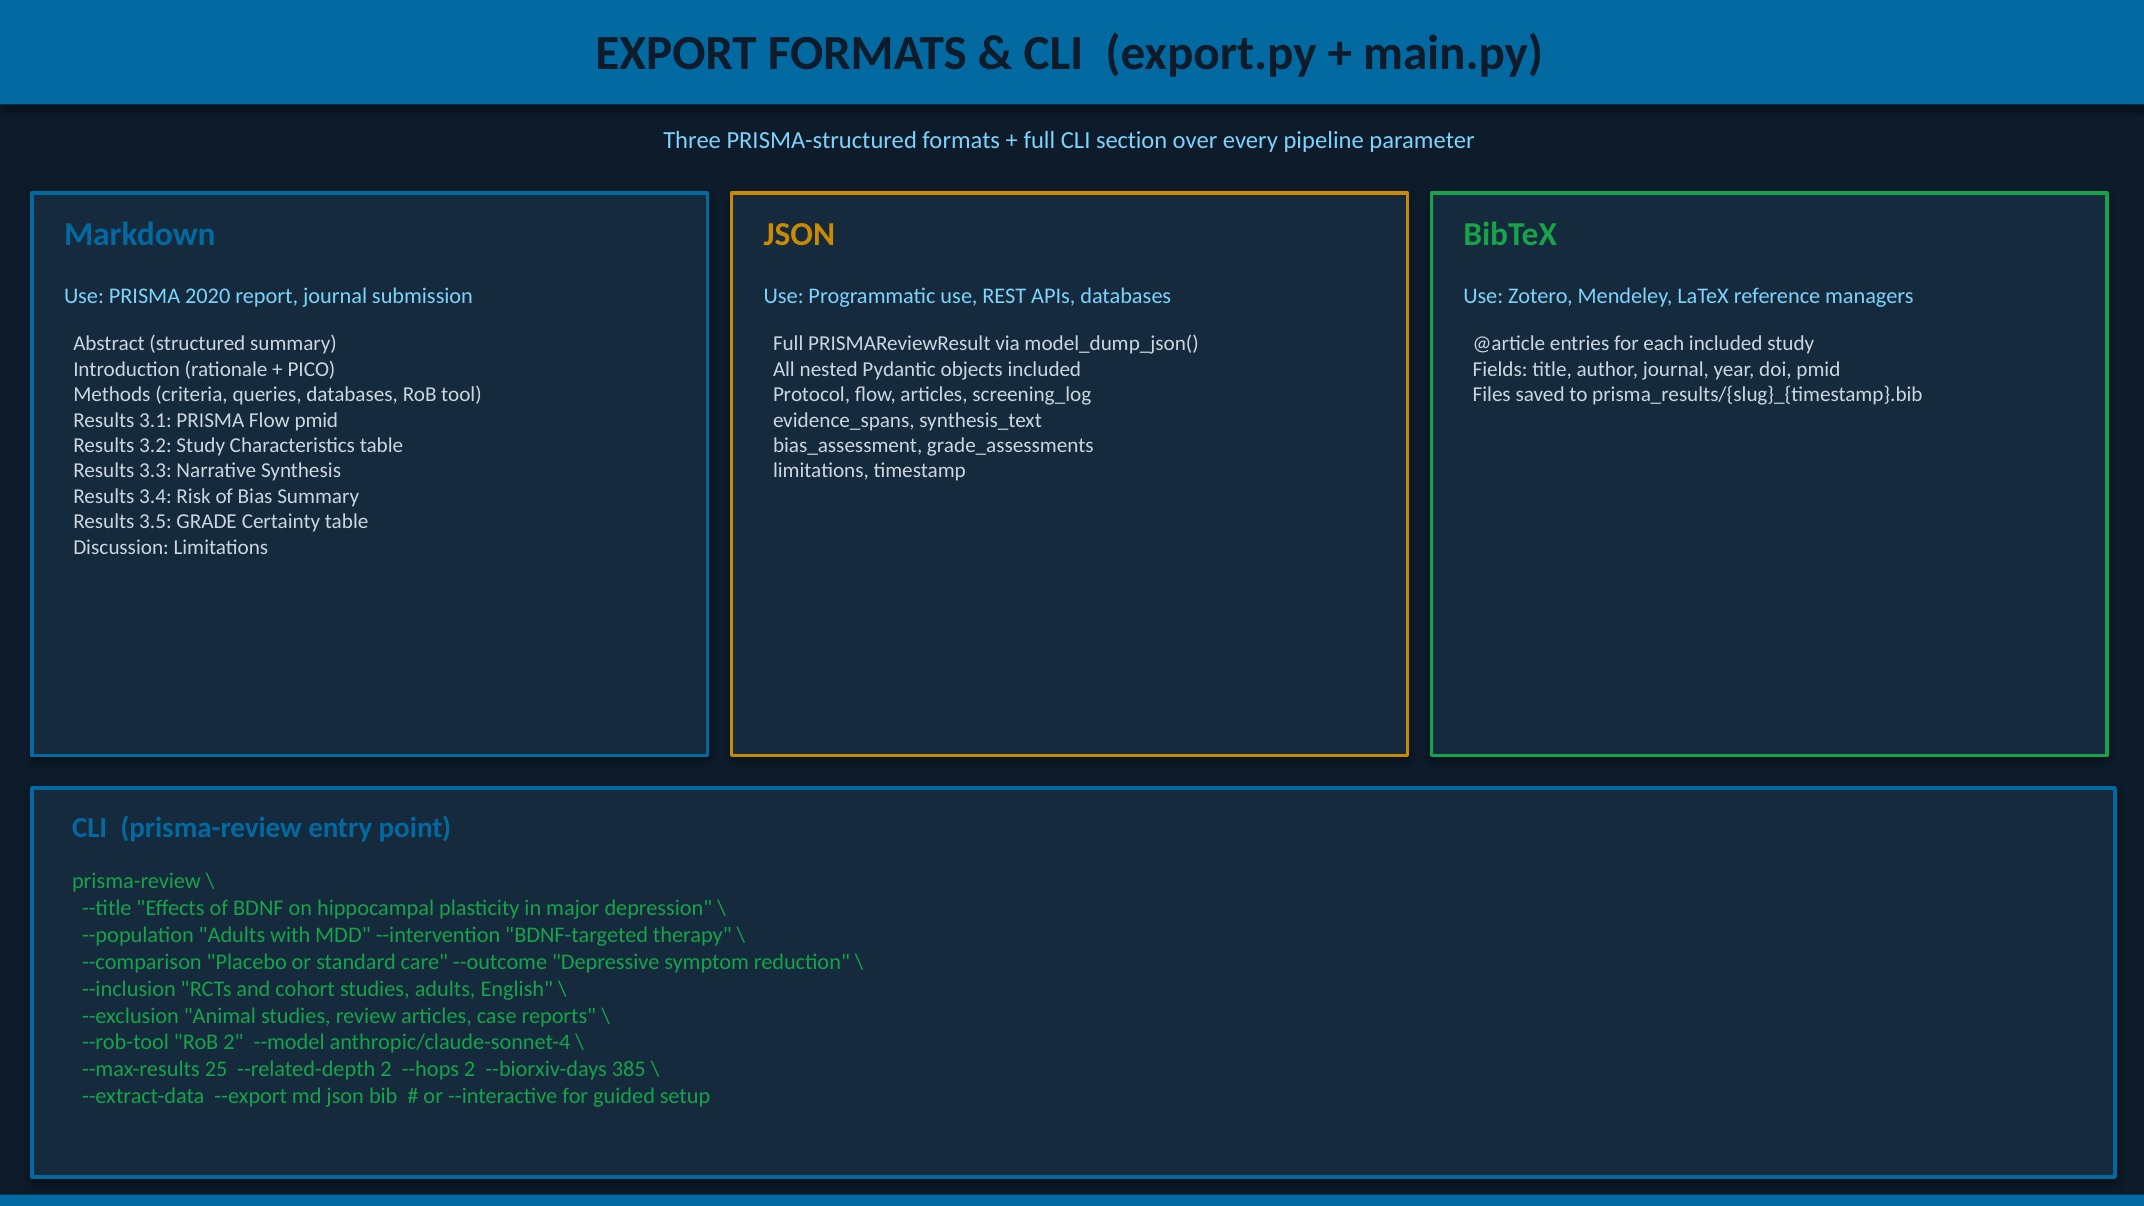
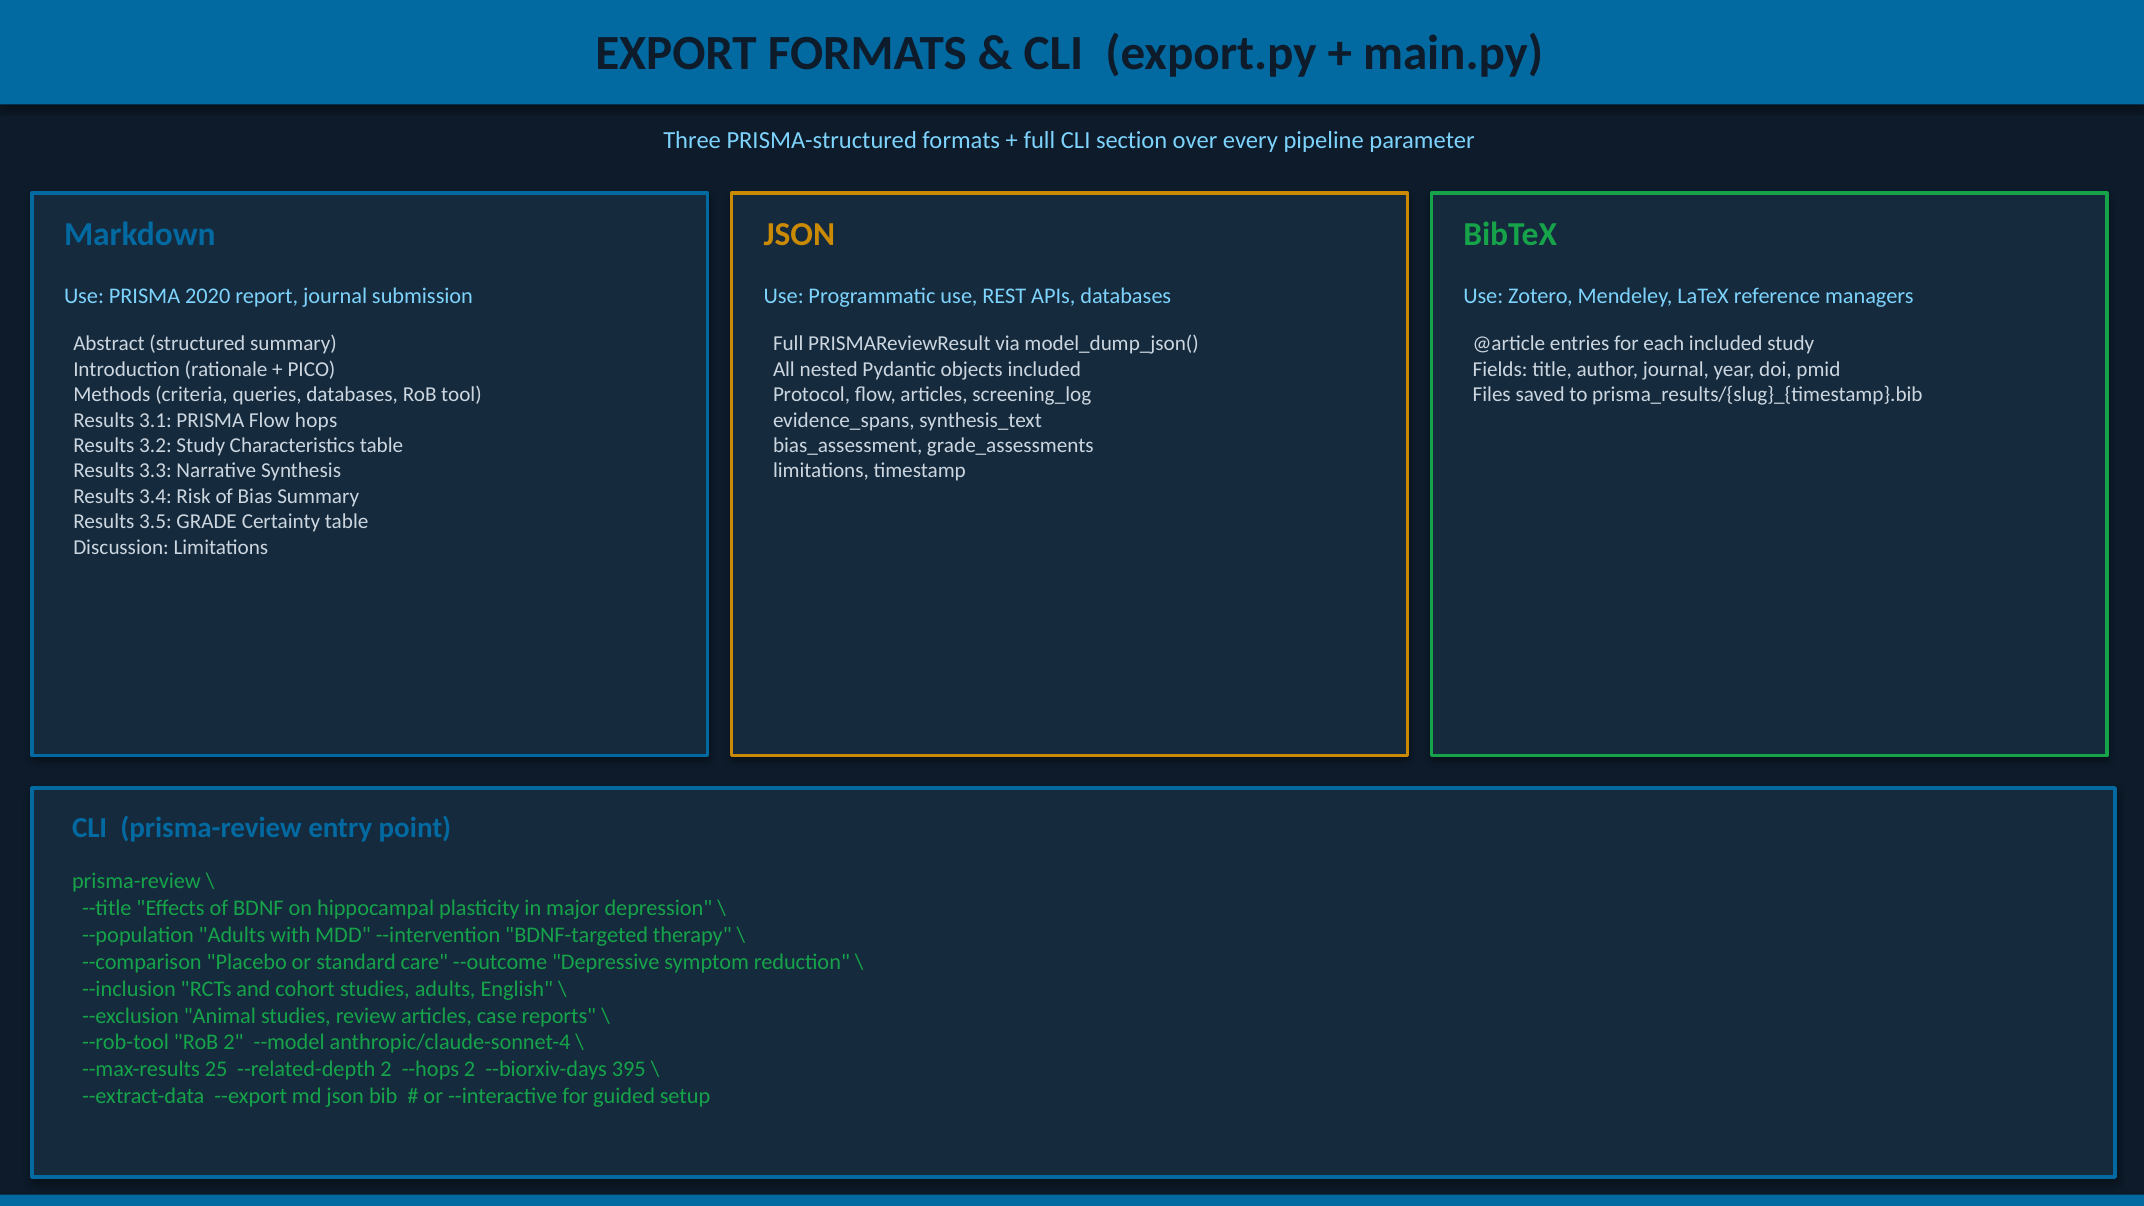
Flow pmid: pmid -> hops (316, 420)
385: 385 -> 395 (629, 1070)
